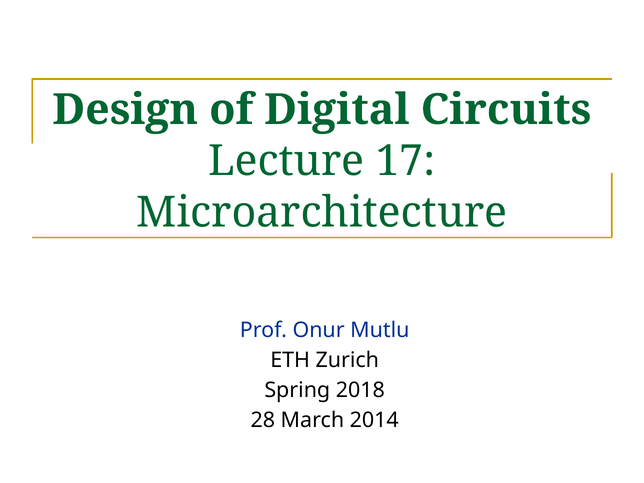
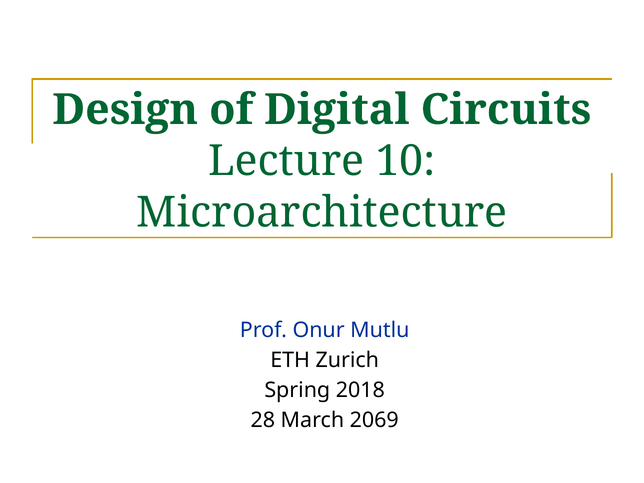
17: 17 -> 10 (406, 161)
2014: 2014 -> 2069 (374, 420)
